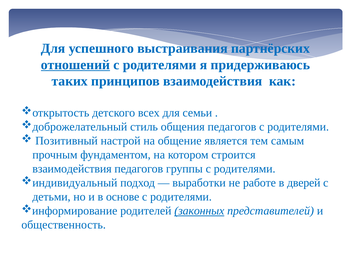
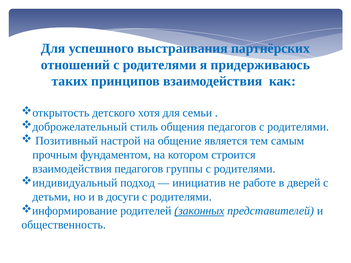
отношений underline: present -> none (75, 65)
всех: всех -> хотя (149, 113)
выработки: выработки -> инициатив (199, 183)
основе: основе -> досуги (123, 197)
